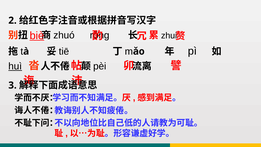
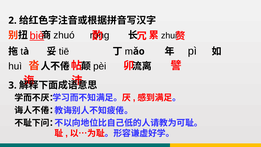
huì underline: present -> none (15, 66)
